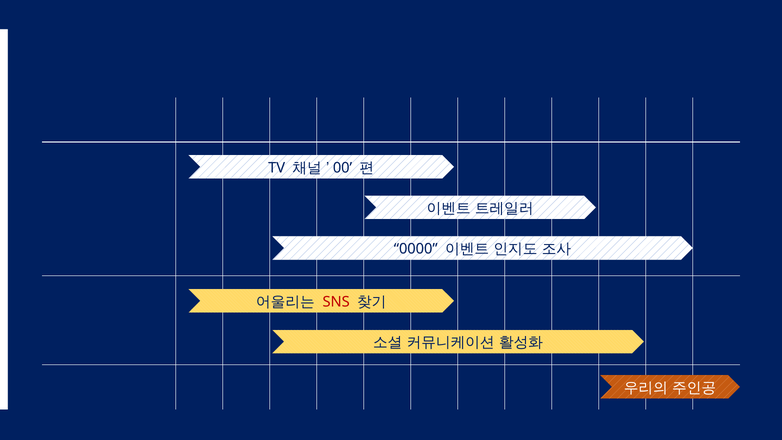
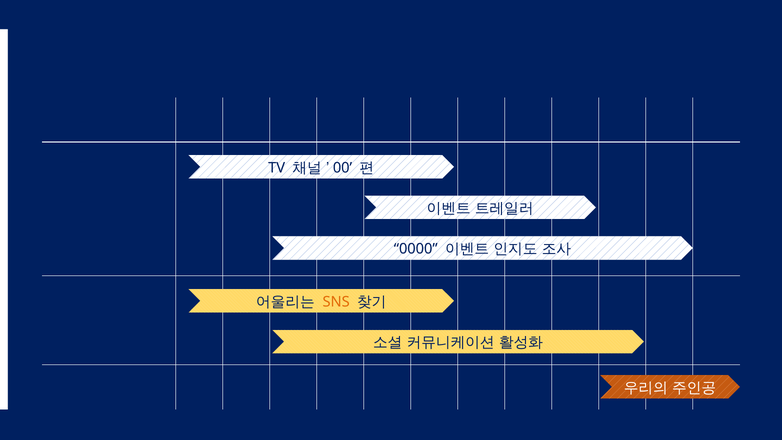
SNS colour: red -> orange (336, 302)
